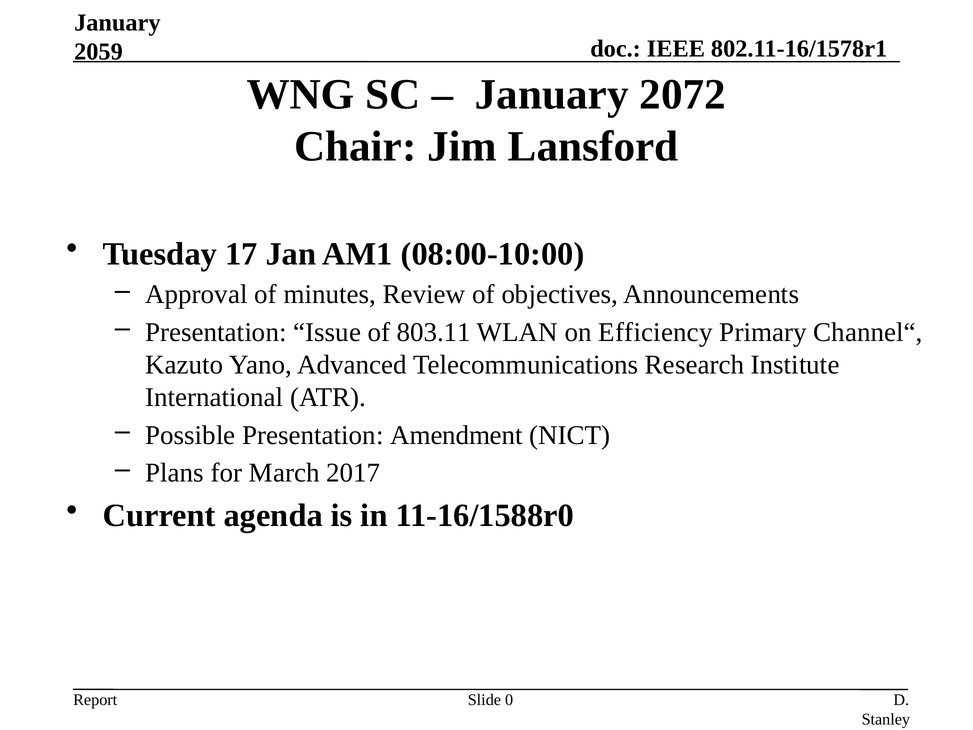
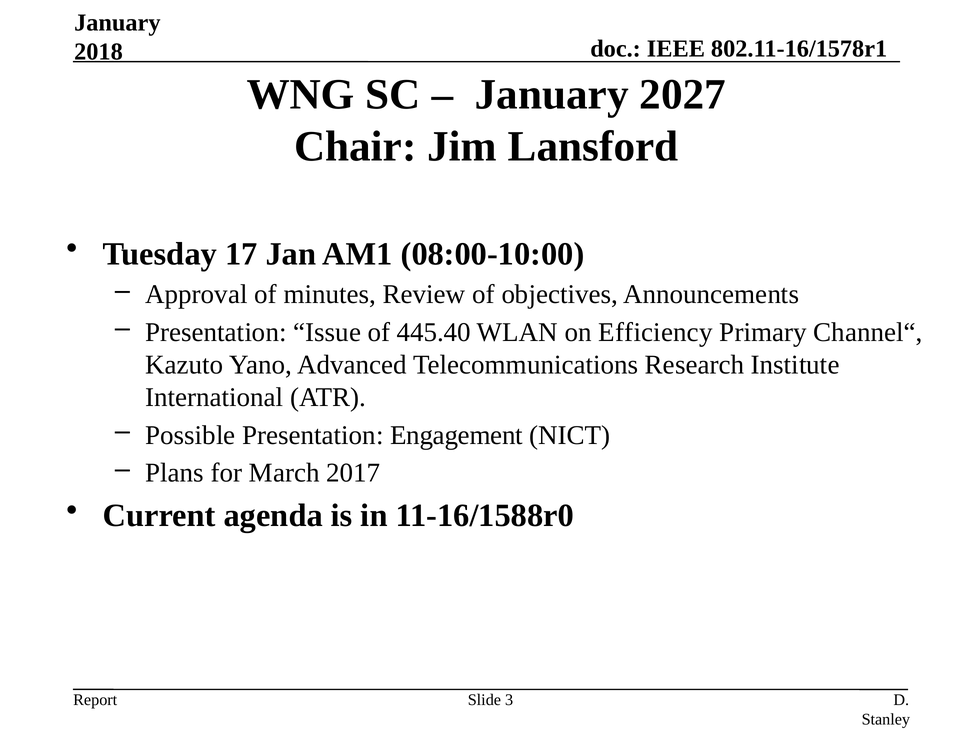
2059: 2059 -> 2018 (98, 52)
2072: 2072 -> 2027 (683, 95)
803.11: 803.11 -> 445.40 (434, 332)
Amendment: Amendment -> Engagement (457, 435)
0: 0 -> 3 (509, 700)
